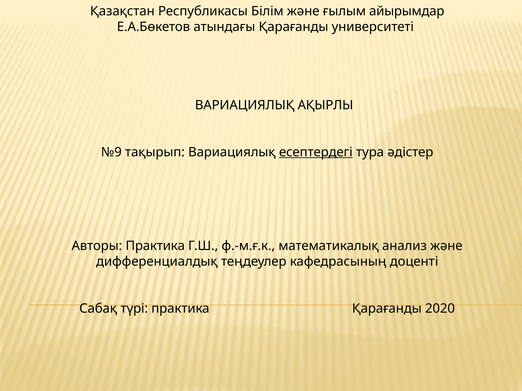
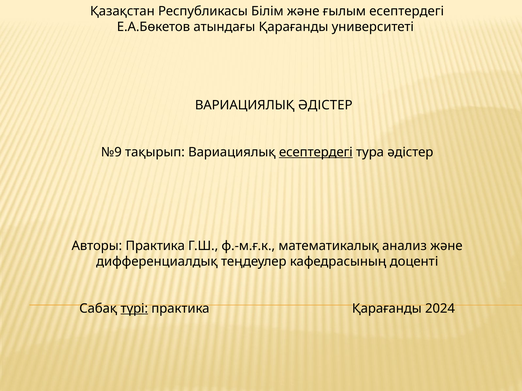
ғылым айырымдар: айырымдар -> есептердегі (407, 11)
ВАРИАЦИЯЛЫҚ АҚЫРЛЫ: АҚЫРЛЫ -> ӘДІСТЕР (325, 105)
түрі underline: none -> present (134, 309)
2020: 2020 -> 2024 (440, 309)
